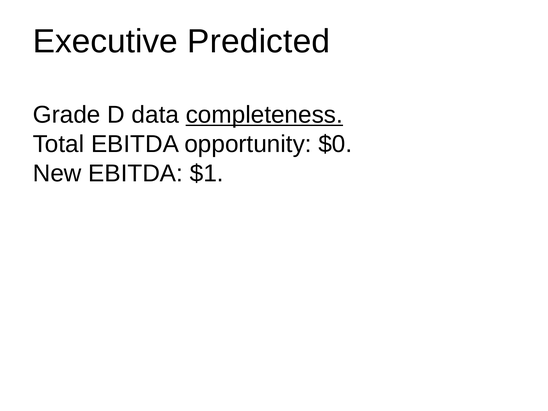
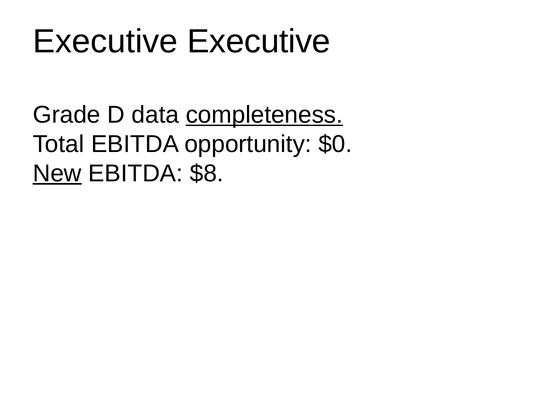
Executive Predicted: Predicted -> Executive (259, 42)
New underline: none -> present (57, 173)
$1: $1 -> $8 (207, 173)
